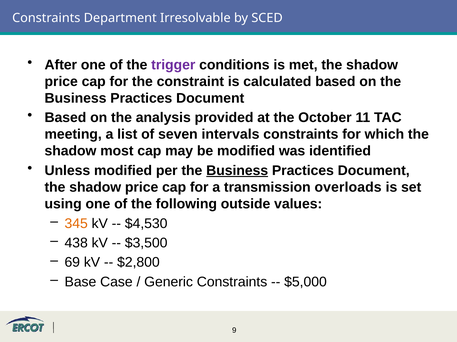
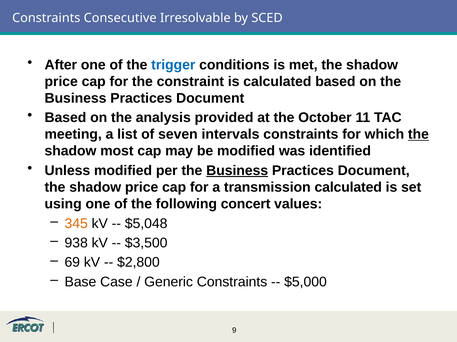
Department: Department -> Consecutive (120, 18)
trigger colour: purple -> blue (173, 65)
the underline: none -> present (418, 135)
transmission overloads: overloads -> calculated (348, 188)
outside: outside -> concert (246, 204)
$4,530: $4,530 -> $5,048 (146, 224)
438: 438 -> 938 (76, 243)
